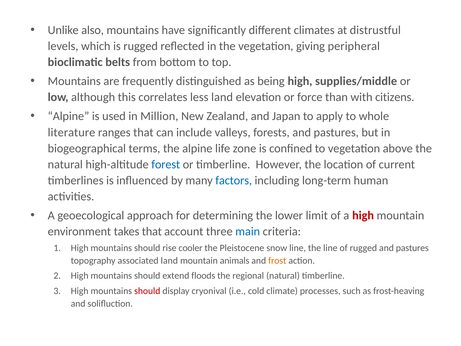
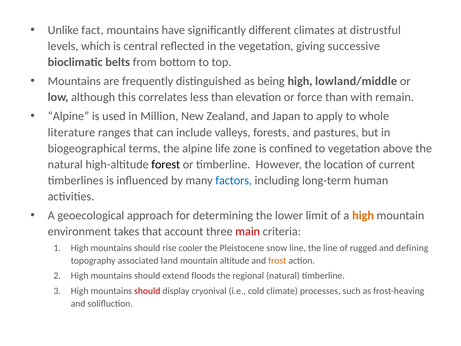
also: also -> fact (92, 30)
is rugged: rugged -> central (141, 46)
peripheral: peripheral -> successive (354, 46)
supplies/middle: supplies/middle -> lowland/middle (356, 81)
less land: land -> than (222, 97)
citizens: citizens -> remain (395, 97)
forest colour: blue -> black (166, 164)
high colour: red -> orange (363, 215)
main colour: blue -> red (248, 231)
rugged and pastures: pastures -> defining (412, 248)
animals: animals -> altitude (235, 261)
